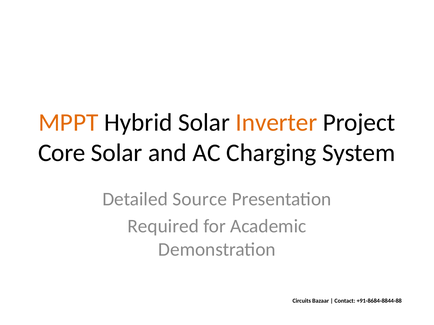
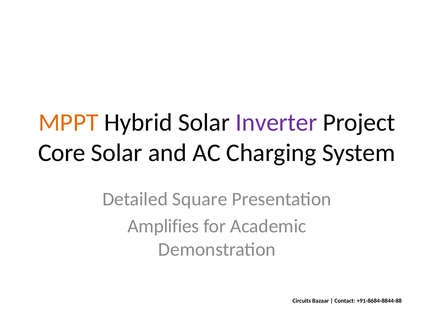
Inverter colour: orange -> purple (276, 123)
Source: Source -> Square (200, 200)
Required: Required -> Amplifies (163, 227)
